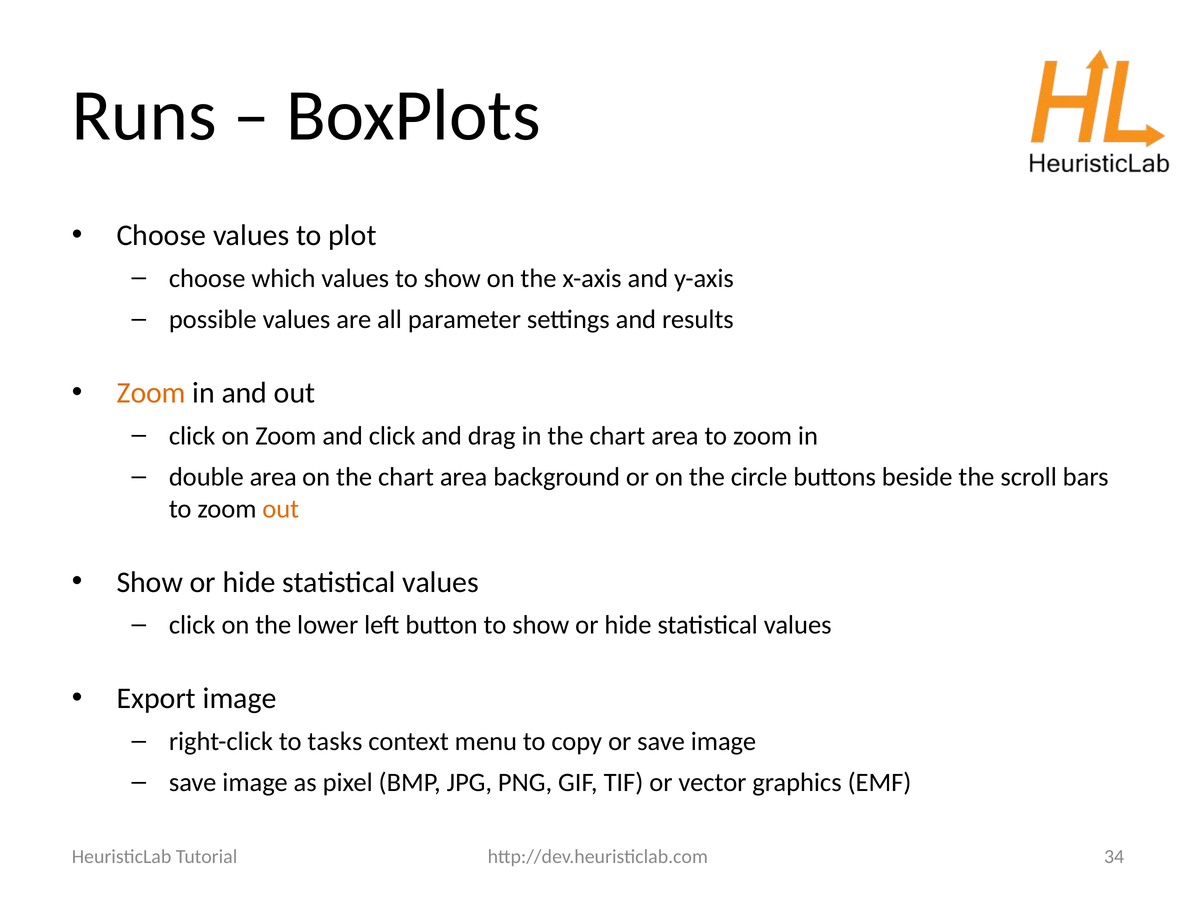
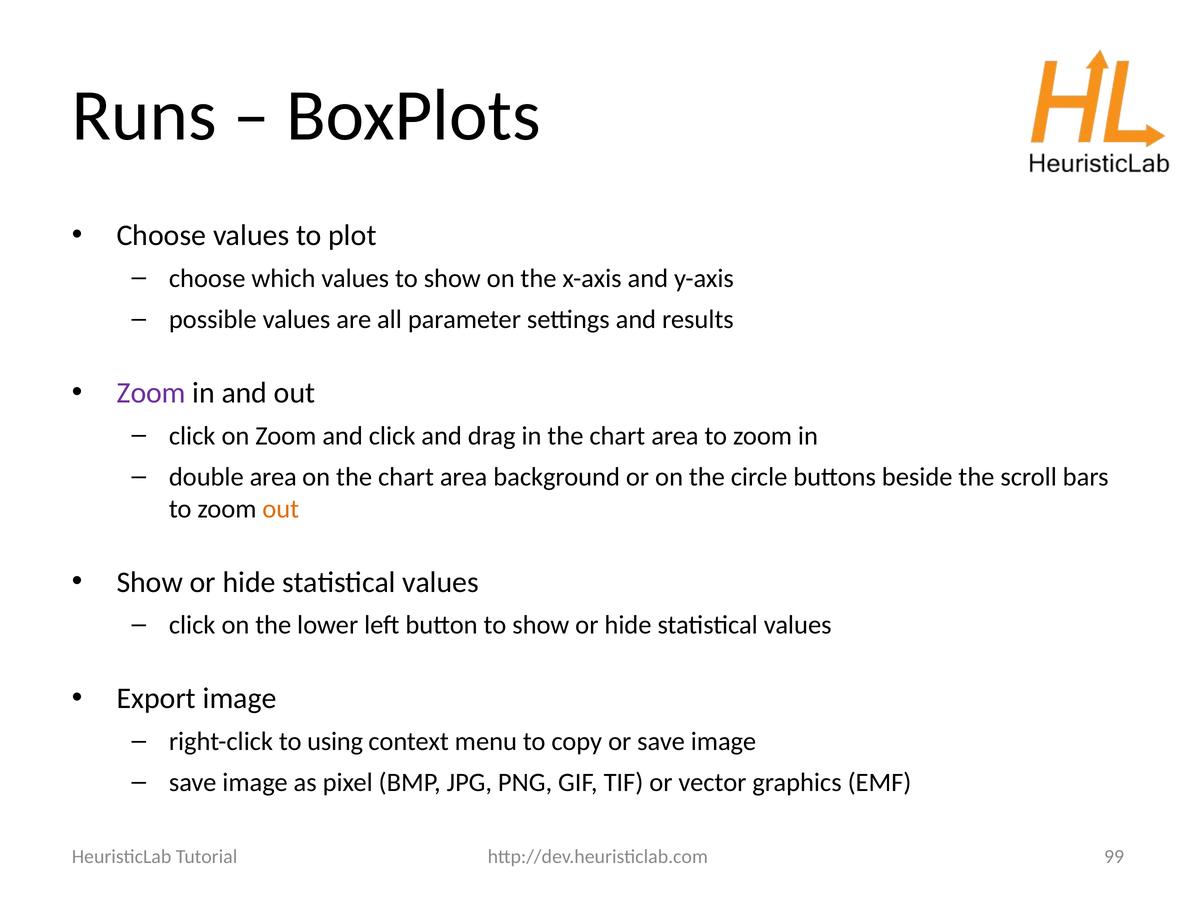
Zoom colour: orange -> purple (151, 393)
tasks: tasks -> using (335, 741)
34: 34 -> 99 (1114, 856)
